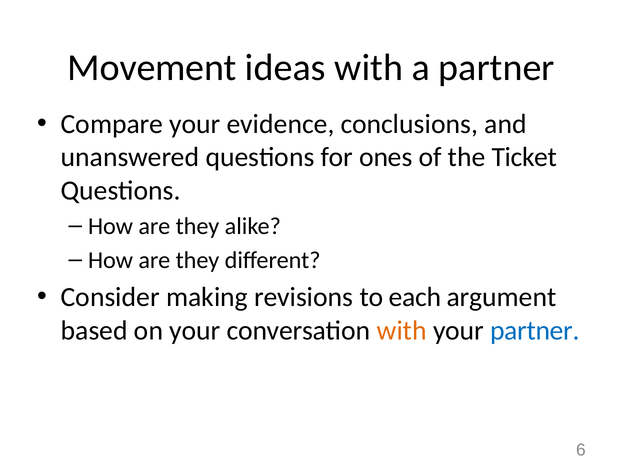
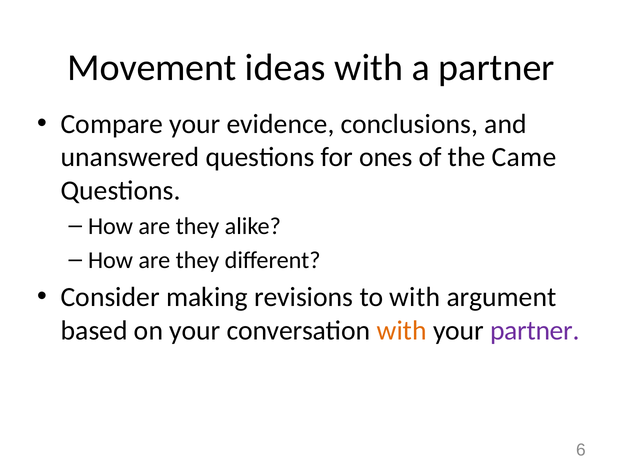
Ticket: Ticket -> Came (524, 157)
to each: each -> with (415, 297)
partner colour: blue -> purple (535, 331)
